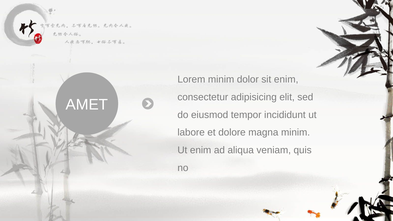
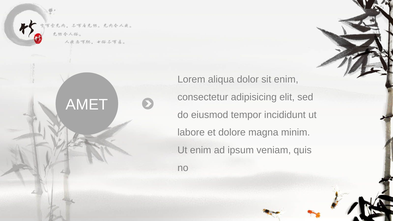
Lorem minim: minim -> aliqua (221, 79)
aliqua: aliqua -> ipsum (241, 150)
